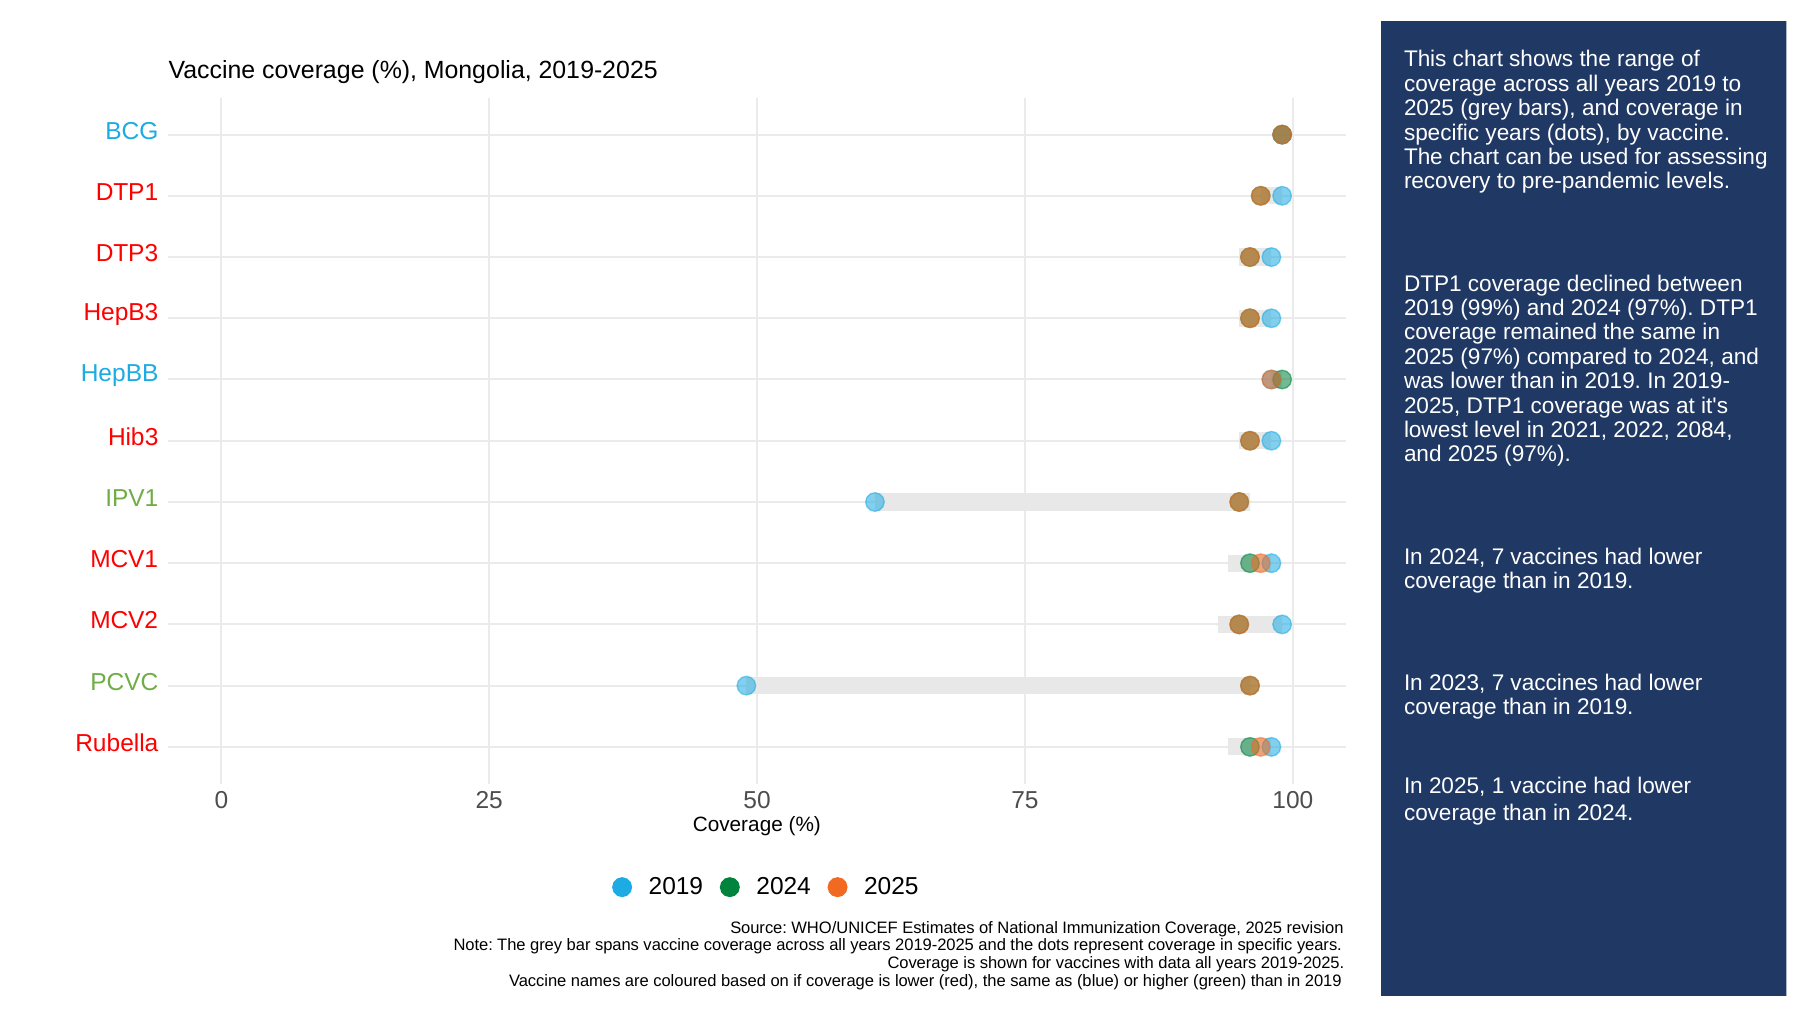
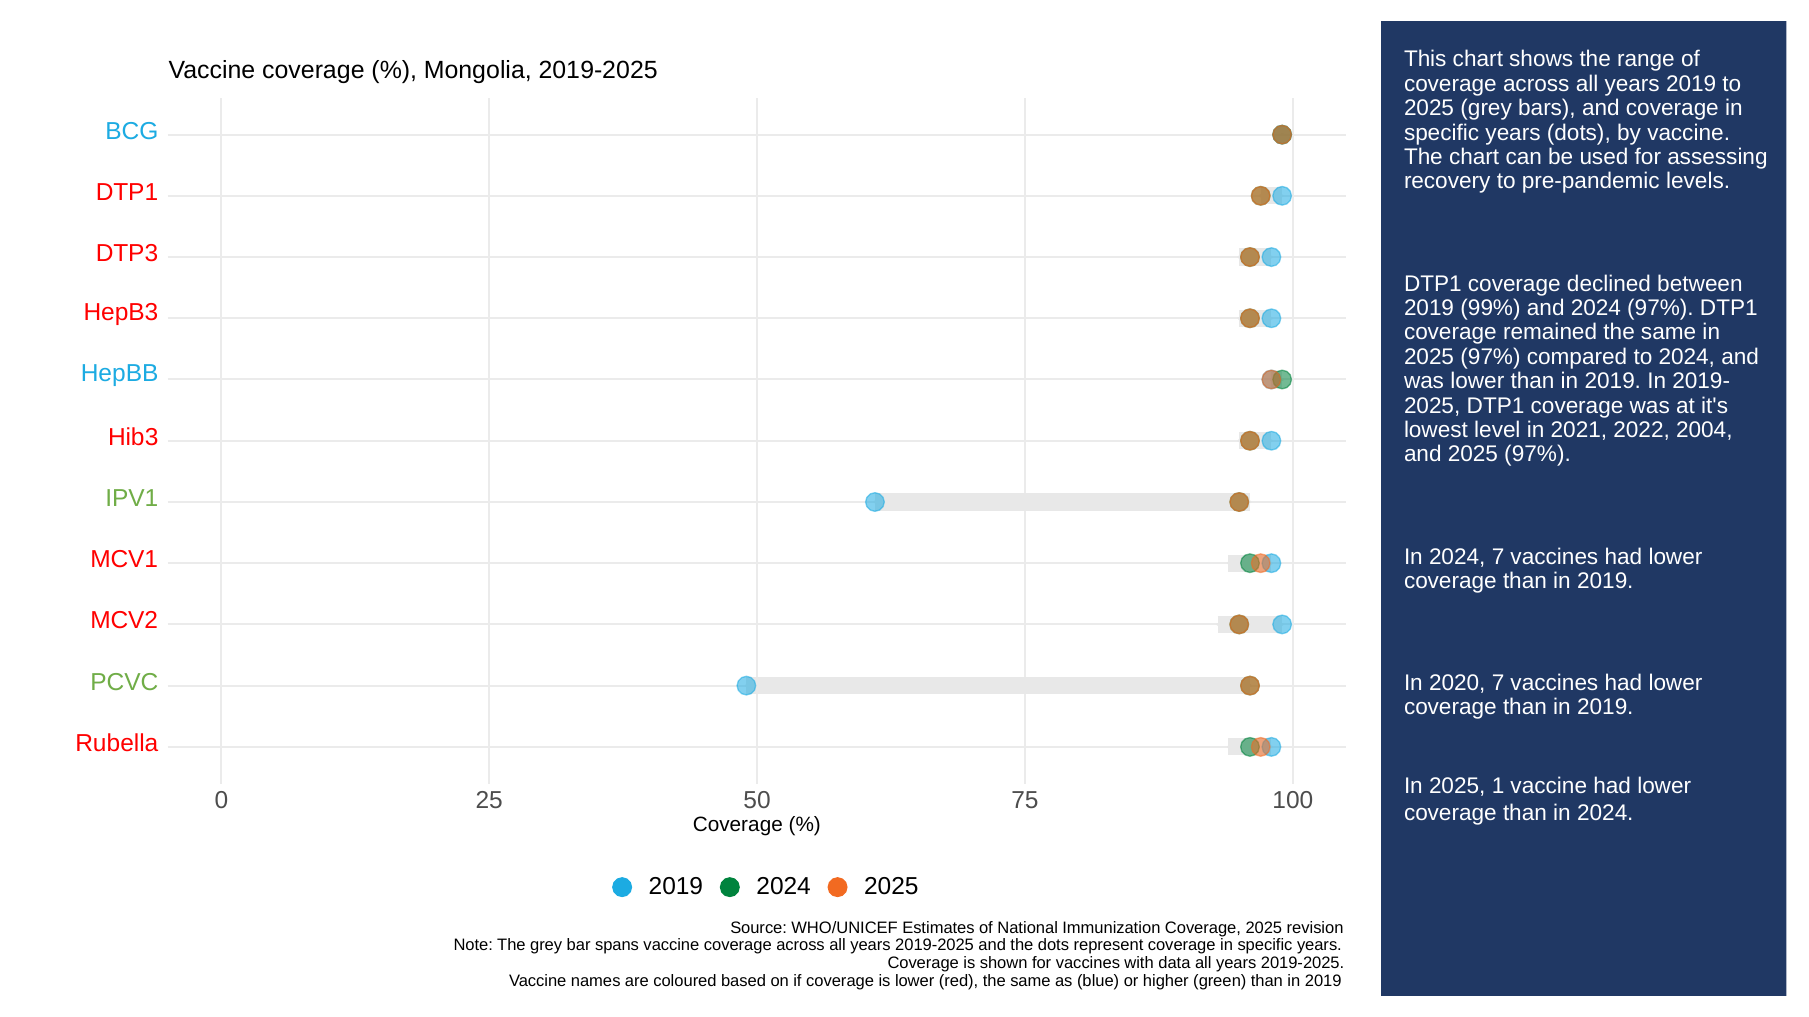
2084: 2084 -> 2004 (1704, 430)
2023: 2023 -> 2020 (1457, 684)
